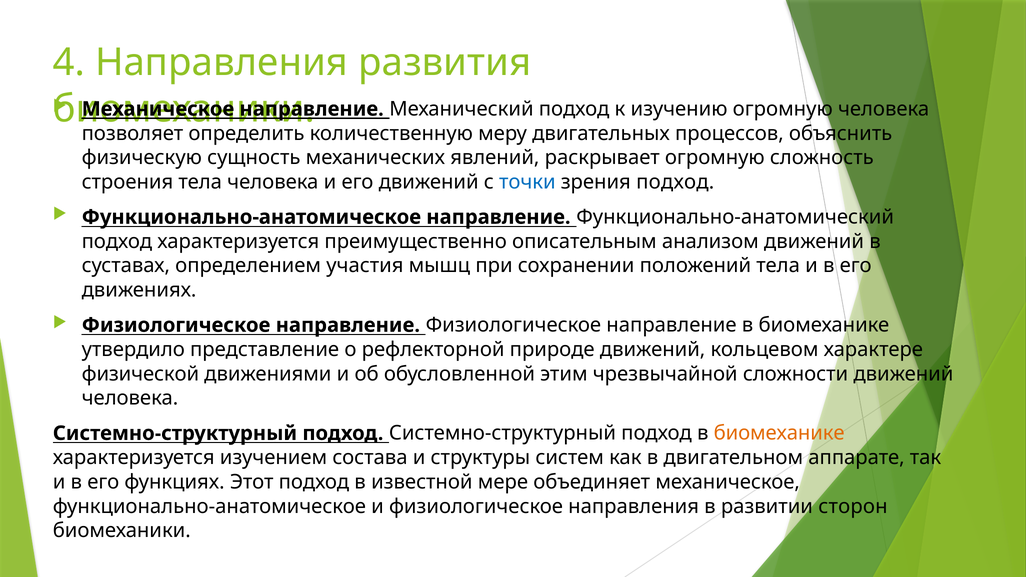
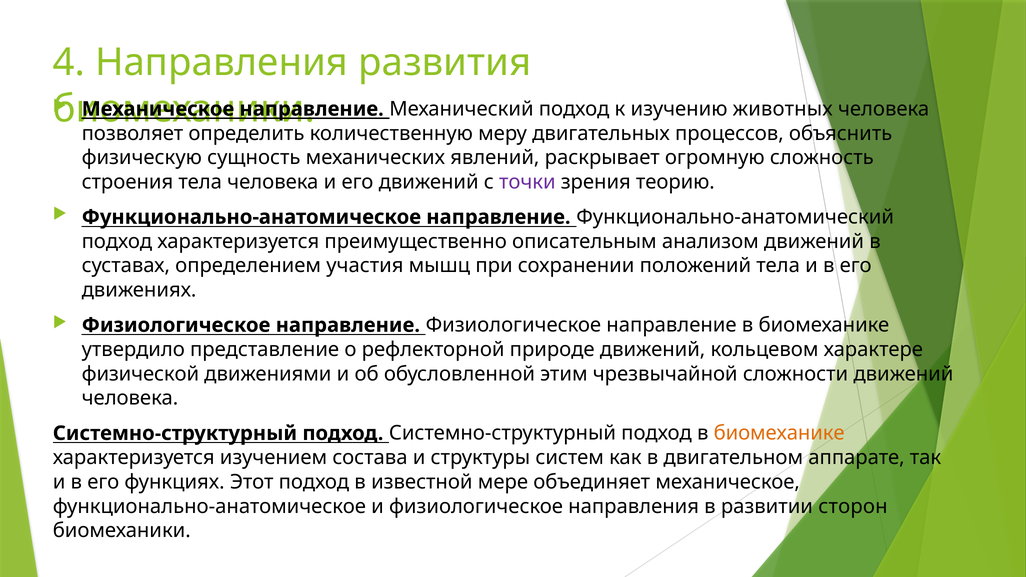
изучению огромную: огромную -> животных (783, 109)
точки colour: blue -> purple (527, 182)
зрения подход: подход -> теорию (675, 182)
